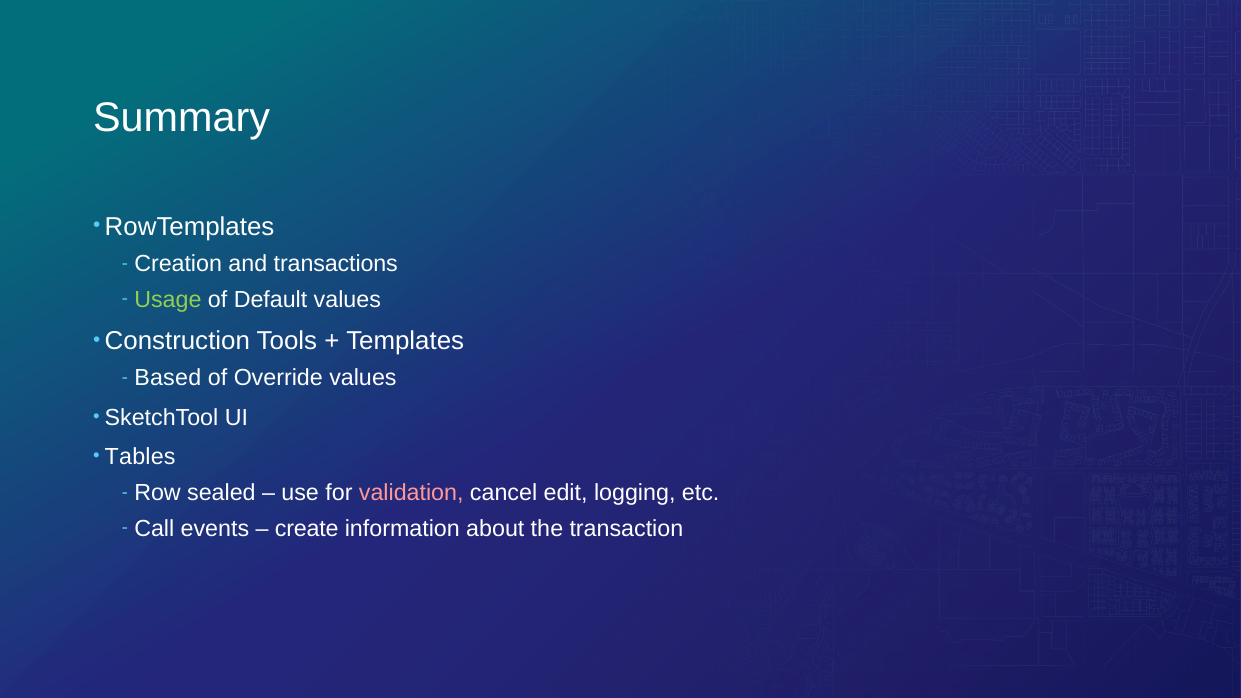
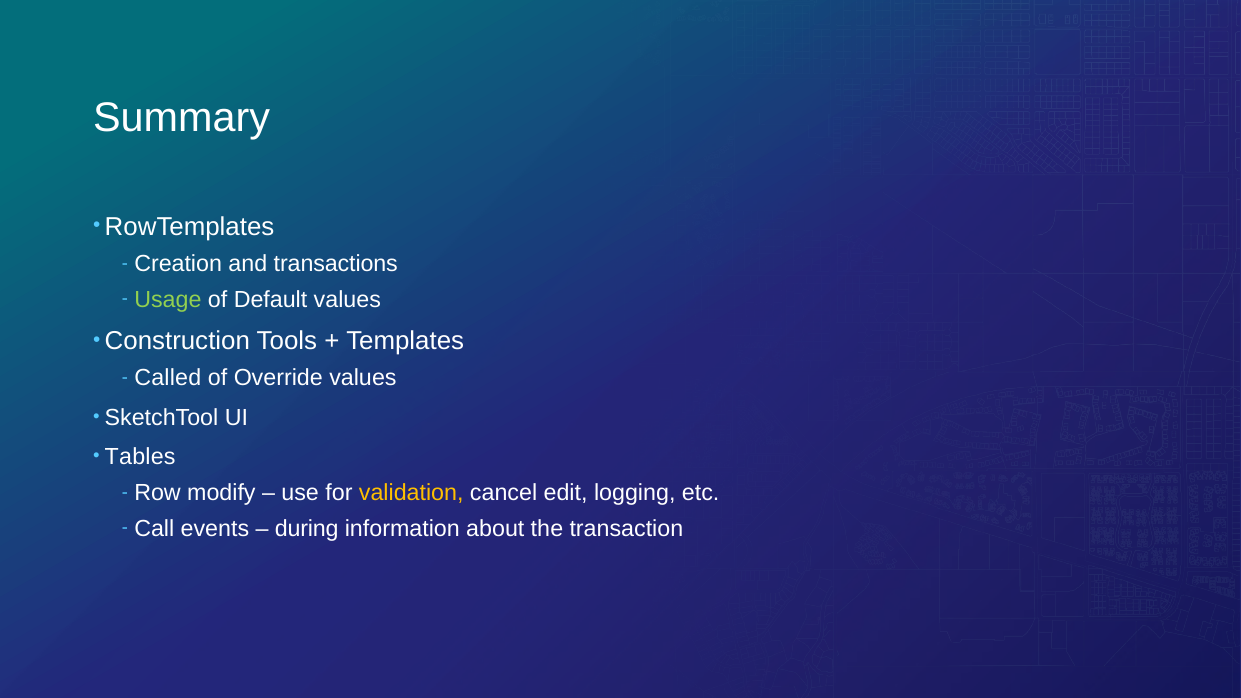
Based: Based -> Called (168, 378)
sealed: sealed -> modify (221, 493)
validation colour: pink -> yellow (411, 493)
create: create -> during (307, 528)
